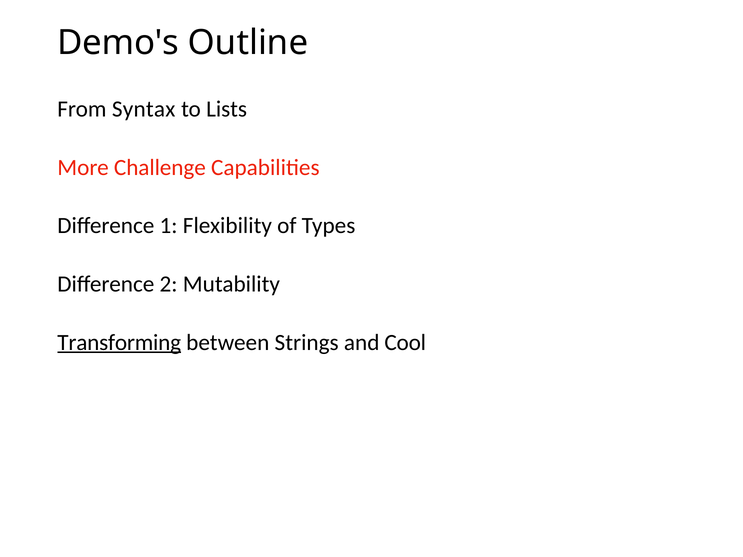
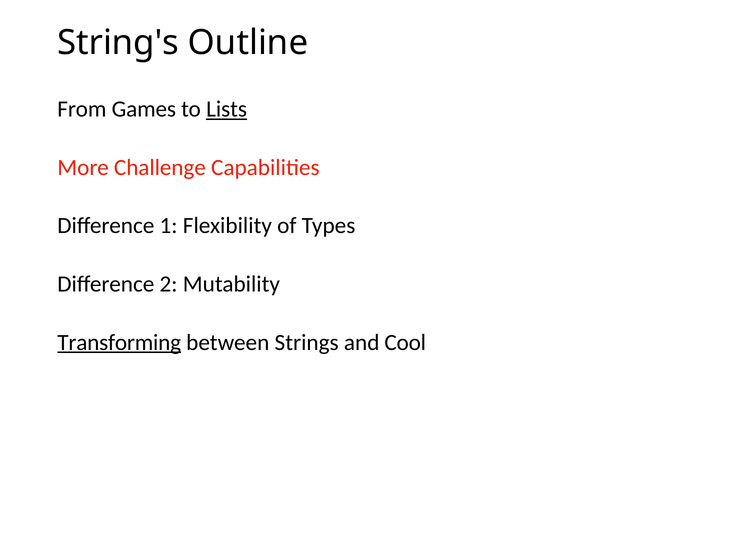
Demo's: Demo's -> String's (118, 43)
Syntax: Syntax -> Games (144, 109)
Lists underline: none -> present (227, 109)
